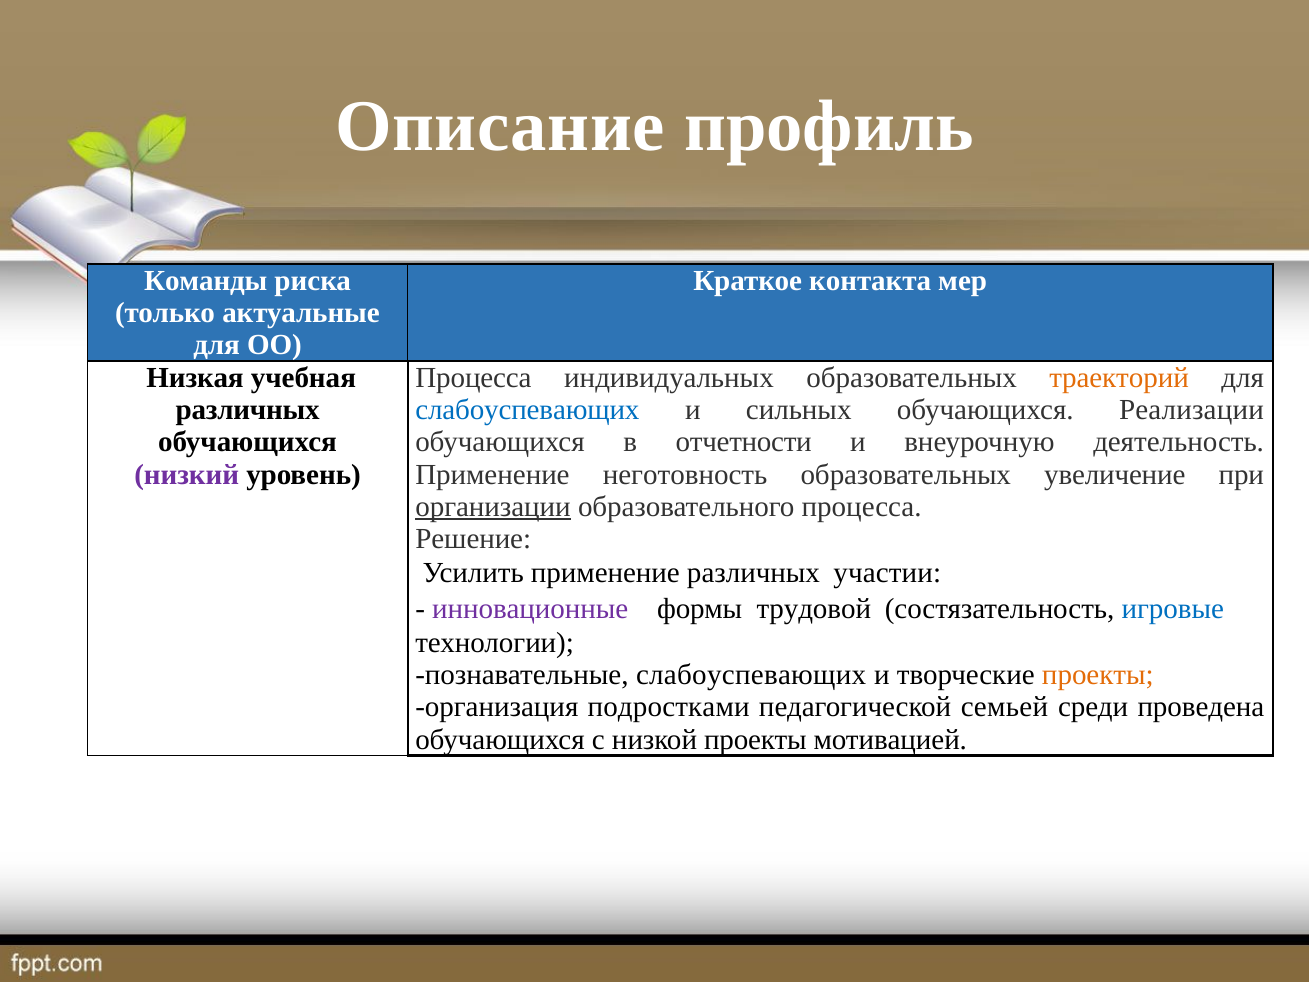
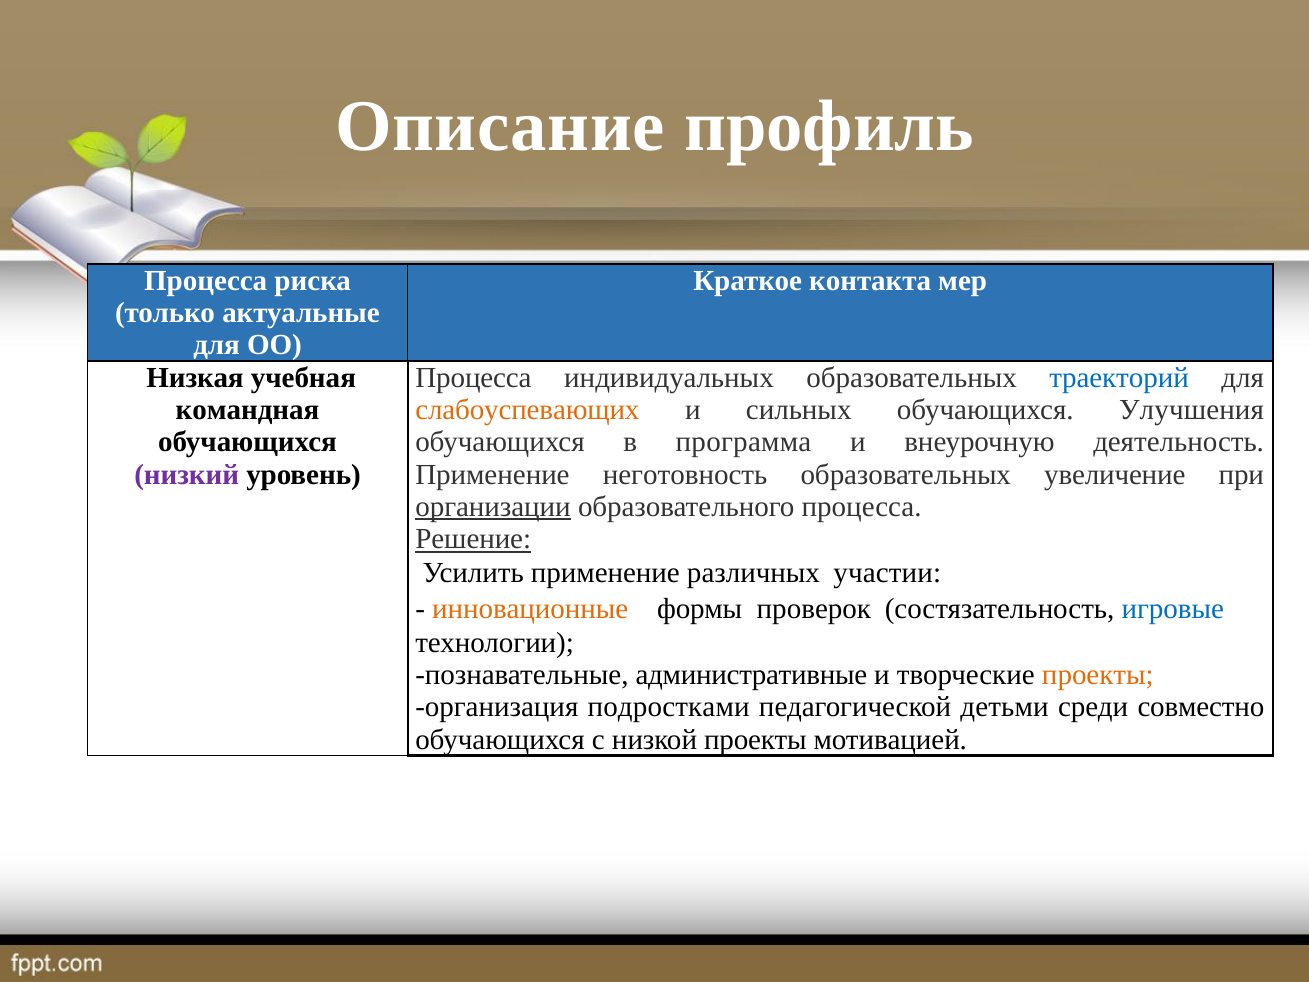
Команды: Команды -> Процесса (206, 281)
траекторий colour: orange -> blue (1119, 377)
различных: различных -> командная (248, 410)
слабоуспевающих colour: blue -> orange (527, 410)
Реализации: Реализации -> Улучшения (1192, 410)
отчетности: отчетности -> программа (743, 442)
Решение underline: none -> present (473, 539)
инновационные colour: purple -> orange (530, 609)
трудовой: трудовой -> проверок (814, 609)
познавательные слабоуспевающих: слабоуспевающих -> административные (751, 675)
семьей: семьей -> детьми (1005, 707)
проведена: проведена -> совместно (1201, 707)
